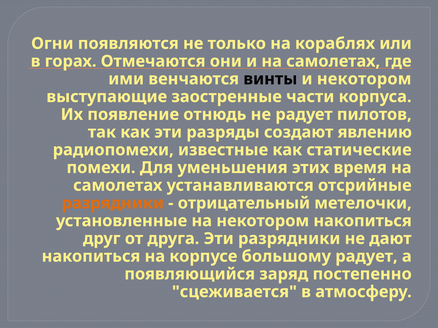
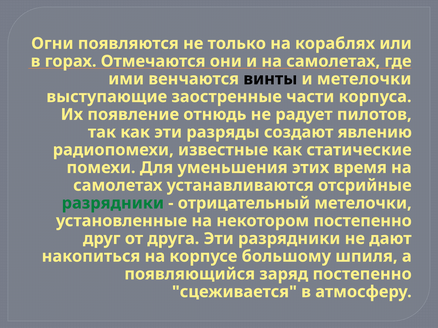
и некотором: некотором -> метелочки (364, 79)
разрядники colour: orange -> green (113, 203)
некотором накопиться: накопиться -> постепенно (363, 221)
большому радует: радует -> шпиля (366, 257)
